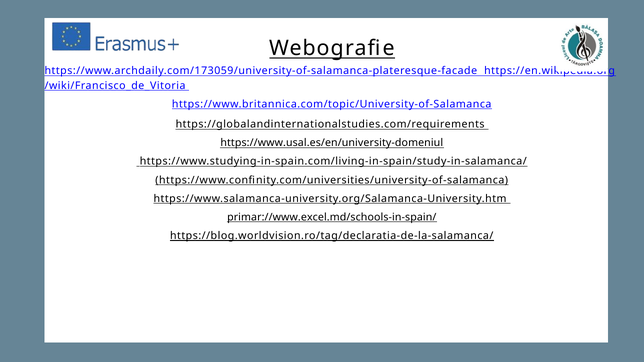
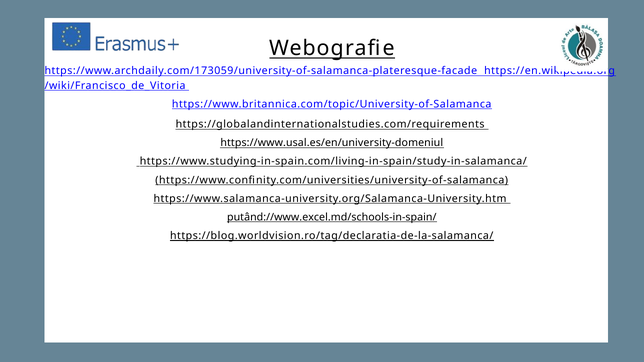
primar://www.excel.md/schools-in-spain/: primar://www.excel.md/schools-in-spain/ -> putând://www.excel.md/schools-in-spain/ (332, 217)
